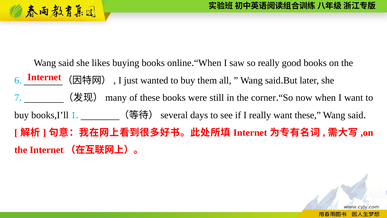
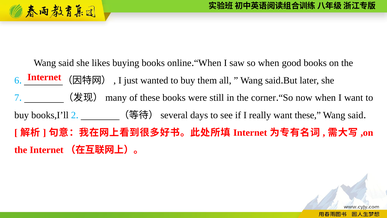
so really: really -> when (269, 63)
1: 1 -> 2 (73, 115)
